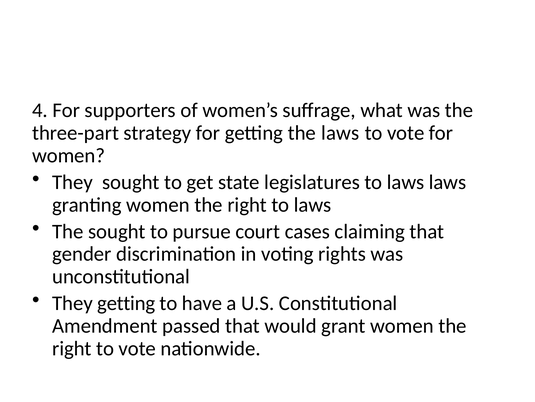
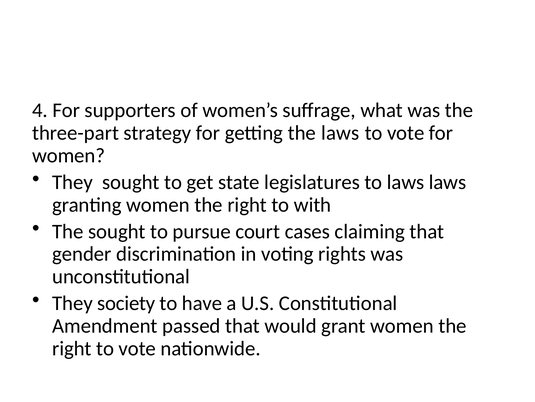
right to laws: laws -> with (313, 204)
They getting: getting -> society (126, 303)
